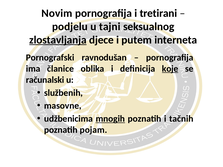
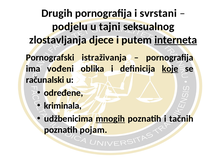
Novim: Novim -> Drugih (57, 13)
tretirani: tretirani -> svrstani (158, 13)
zlostavljanja underline: present -> none (58, 40)
interneta underline: none -> present (176, 40)
ravnodušan: ravnodušan -> istraživanja (104, 58)
članice: članice -> vođeni (61, 69)
službenih: službenih -> određene (64, 93)
masovne: masovne -> kriminala (63, 106)
